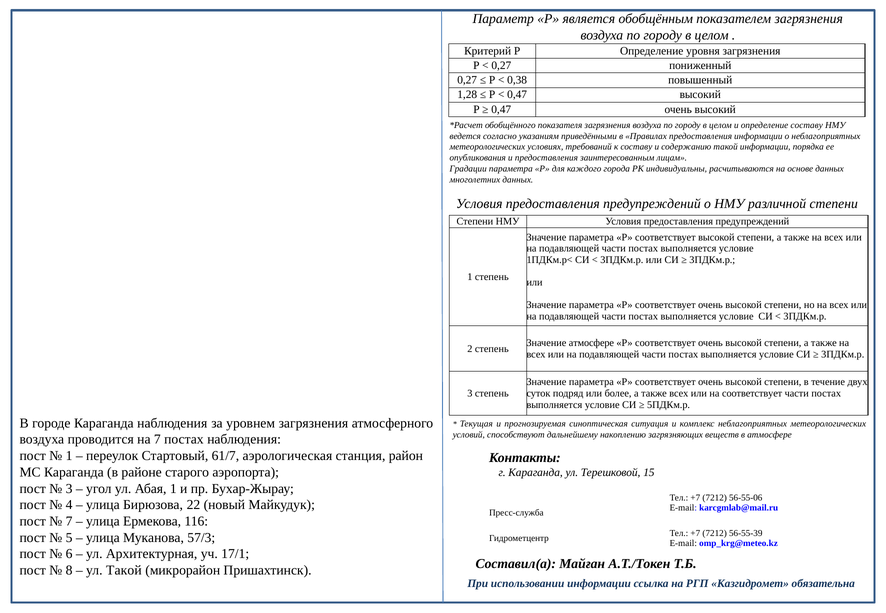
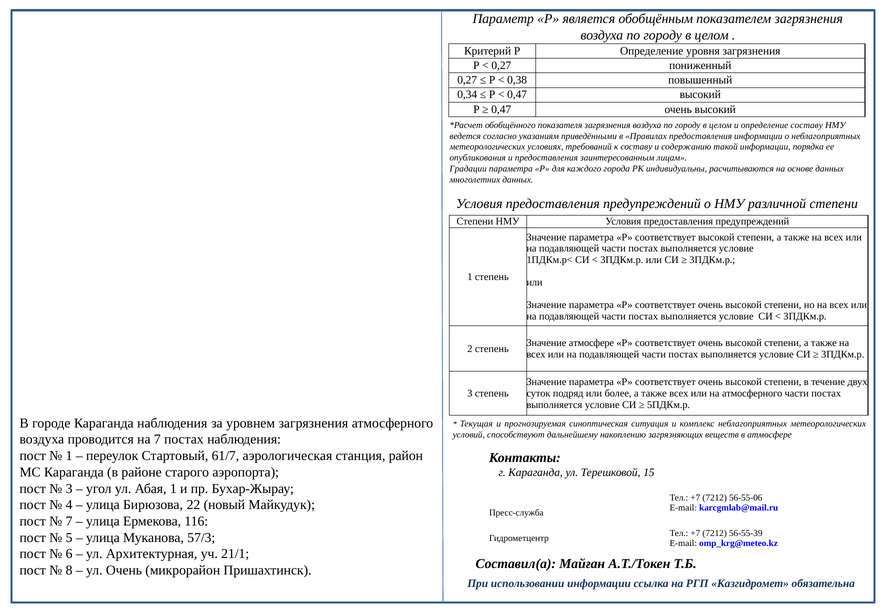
1,28: 1,28 -> 0,34 (467, 95)
на соответствует: соответствует -> атмосферного (752, 394)
17/1: 17/1 -> 21/1 (235, 554)
ул Такой: Такой -> Очень (124, 571)
